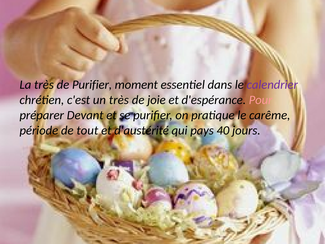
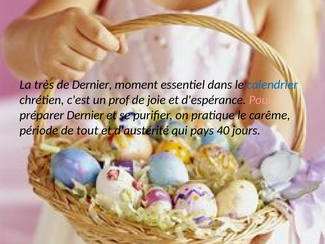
de Purifier: Purifier -> Dernier (92, 85)
calendrier colour: purple -> blue (272, 85)
un très: très -> prof (119, 100)
préparer Devant: Devant -> Dernier (85, 115)
